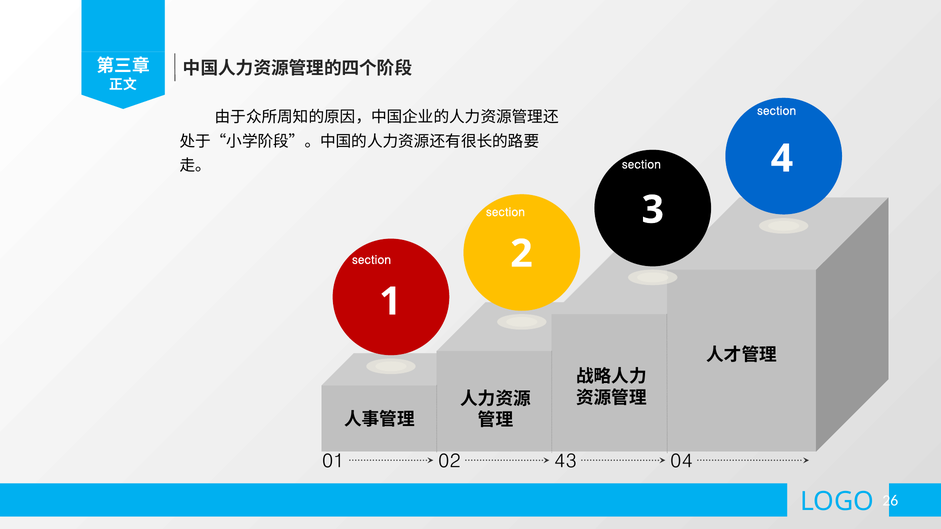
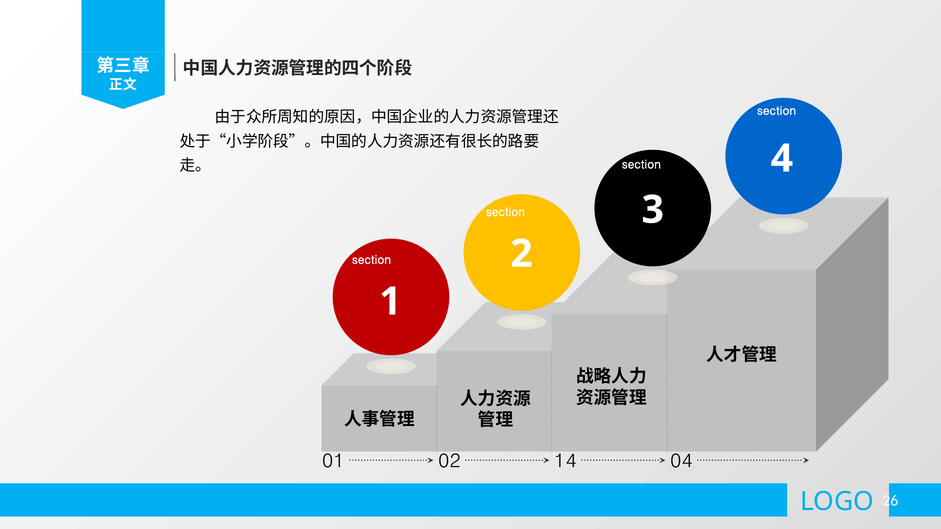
43: 43 -> 14 (566, 462)
